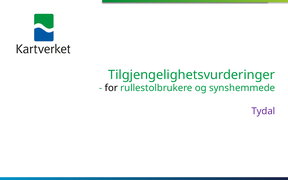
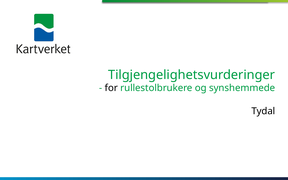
Tydal colour: purple -> black (263, 111)
